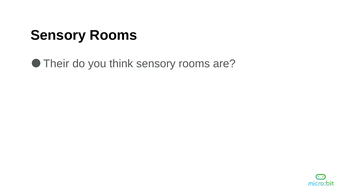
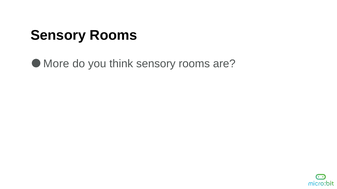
Their: Their -> More (56, 64)
